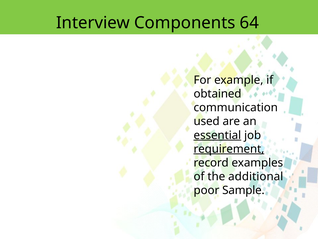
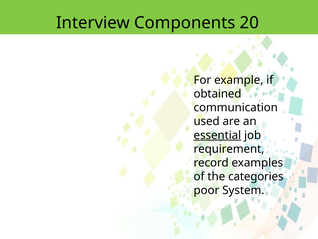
64: 64 -> 20 (249, 23)
requirement underline: present -> none (229, 149)
additional: additional -> categories (256, 176)
Sample: Sample -> System (243, 190)
